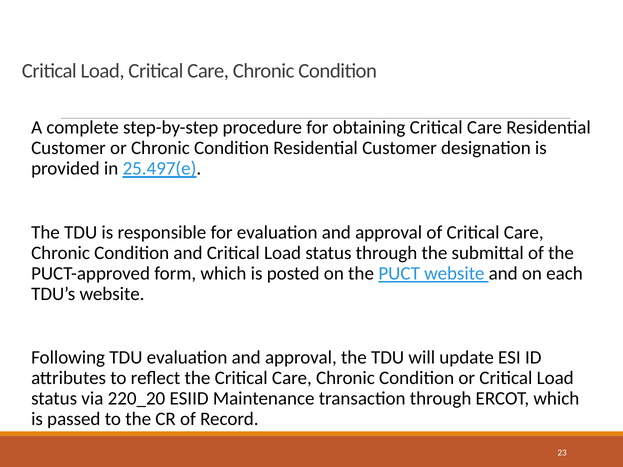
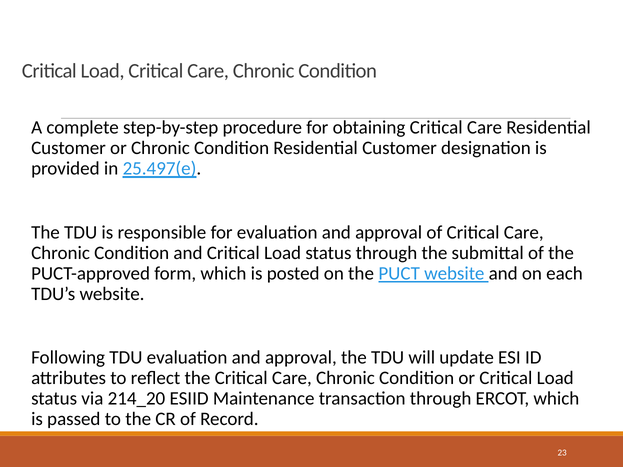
220_20: 220_20 -> 214_20 (136, 399)
